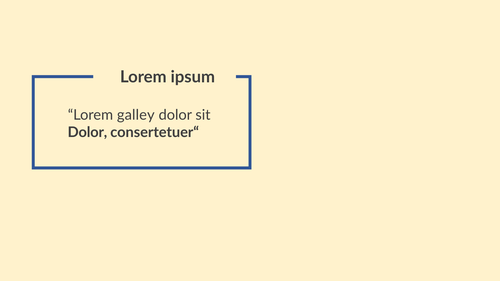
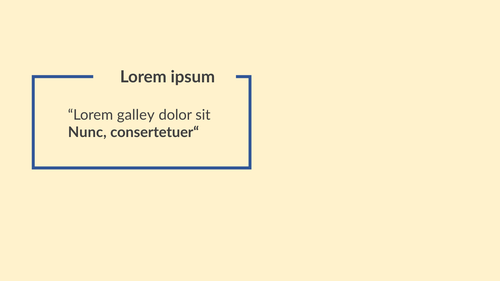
Dolor: Dolor -> Nunc (87, 133)
